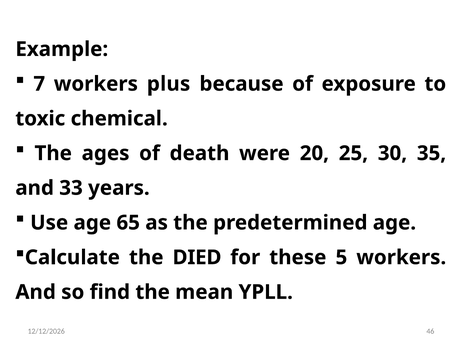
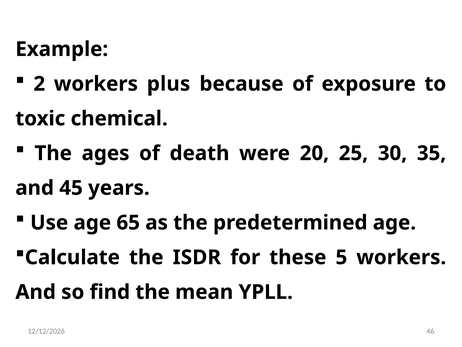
7: 7 -> 2 (39, 84)
33: 33 -> 45 (71, 188)
DIED: DIED -> ISDR (197, 257)
